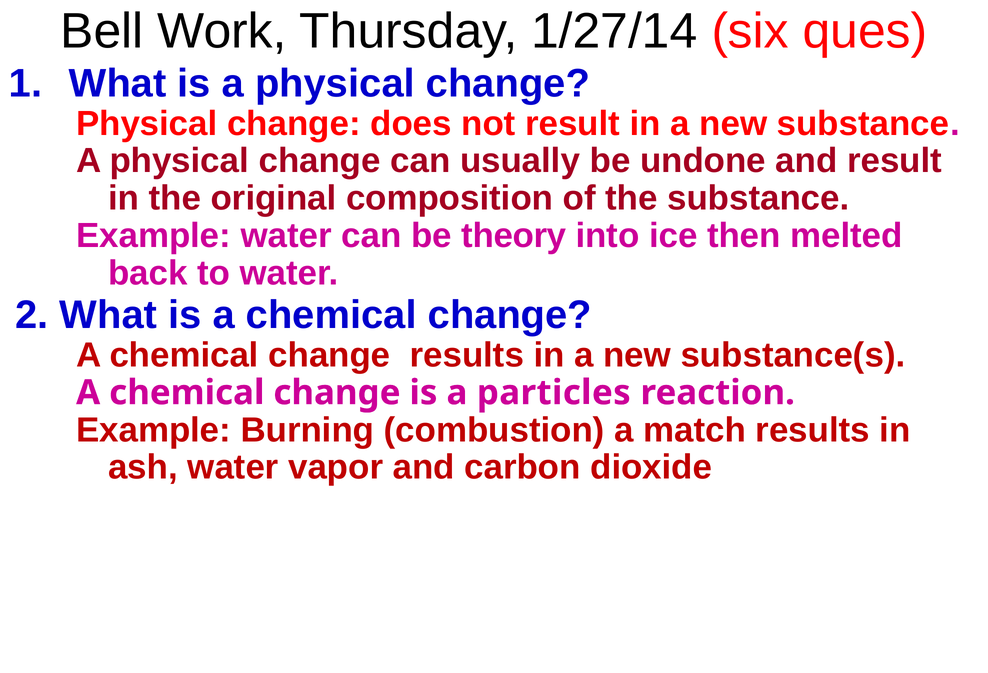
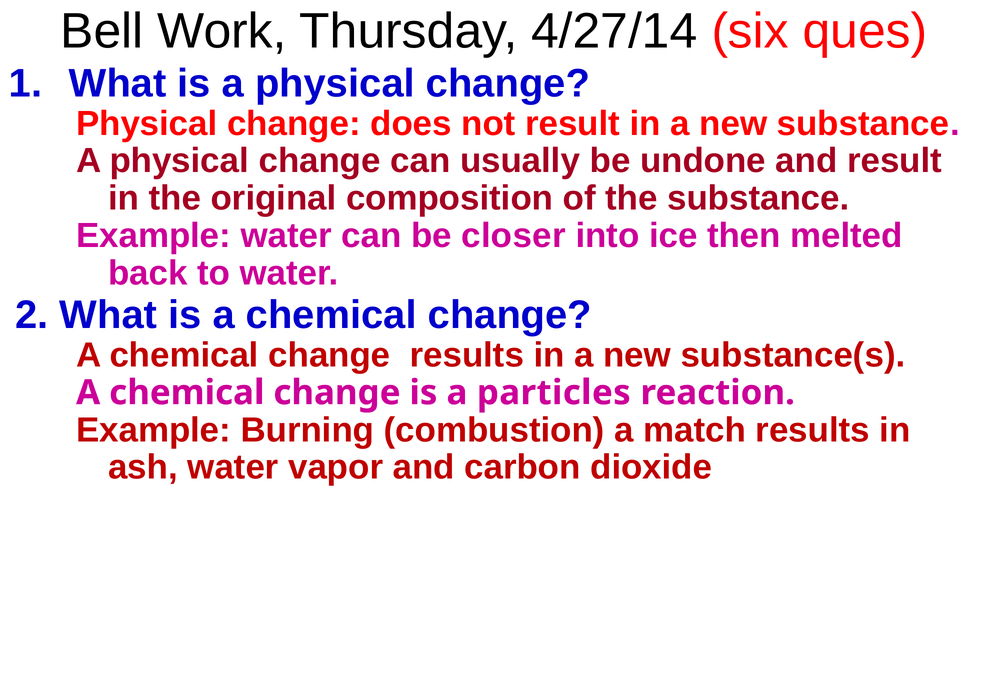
1/27/14: 1/27/14 -> 4/27/14 (614, 31)
theory: theory -> closer (513, 236)
